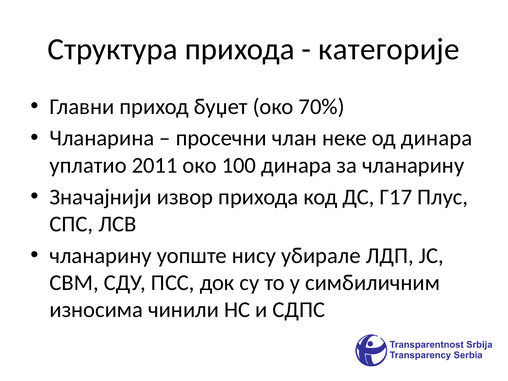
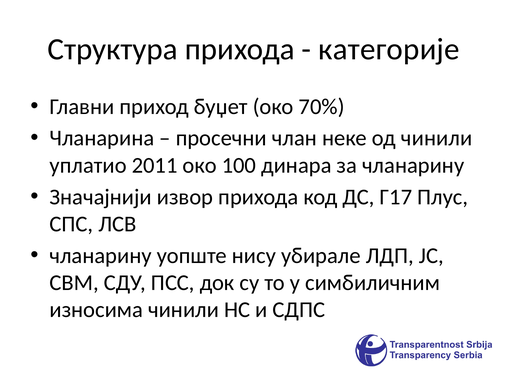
од динара: динара -> чинили (437, 138)
